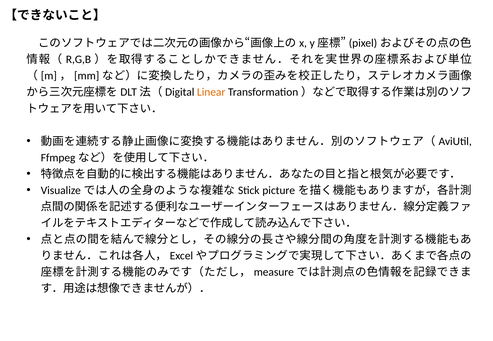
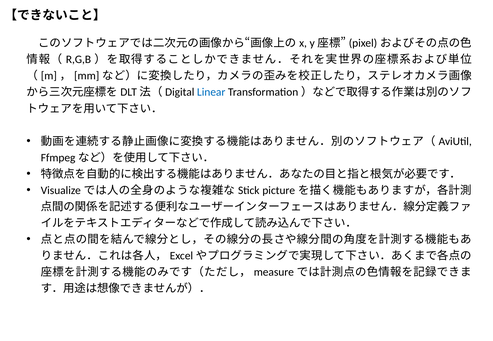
Linear colour: orange -> blue (211, 92)
